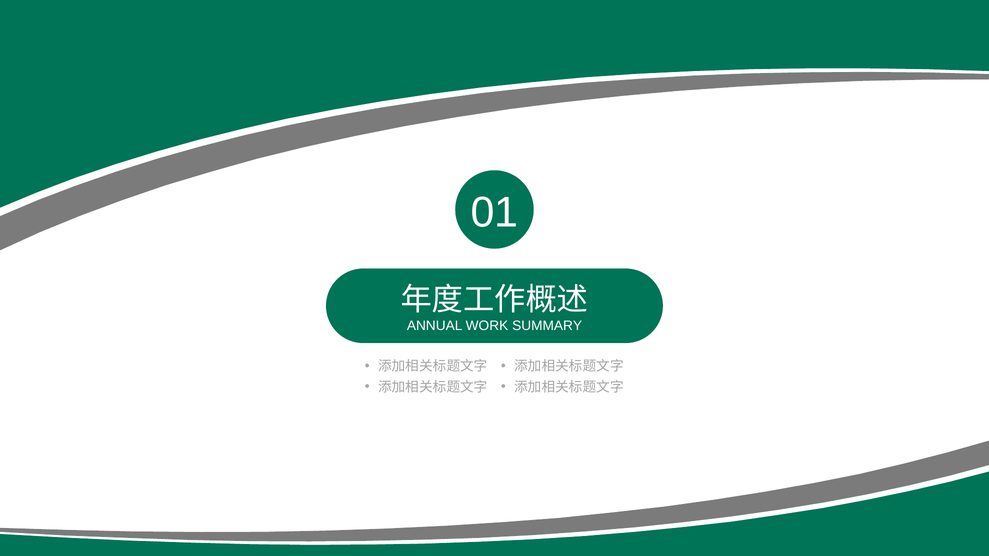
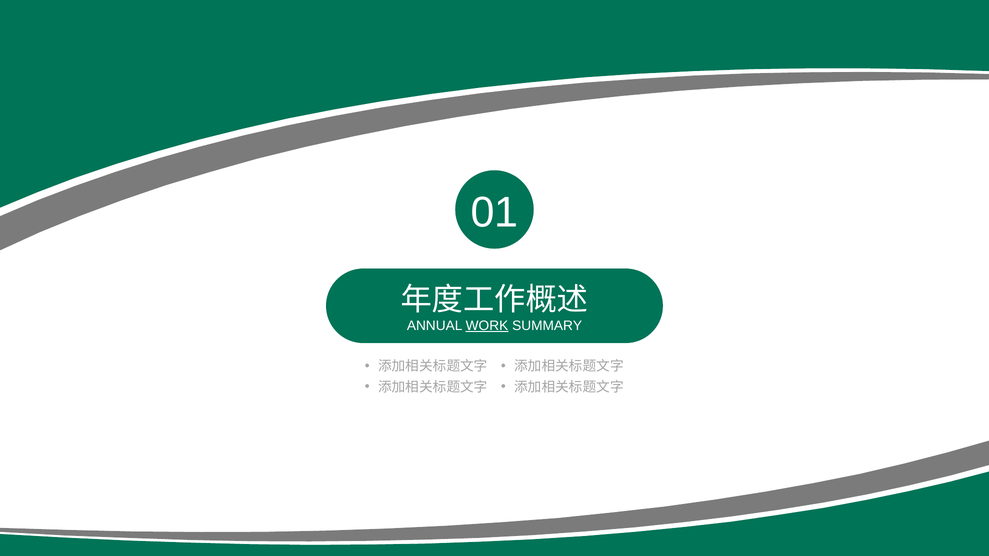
WORK underline: none -> present (487, 326)
